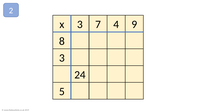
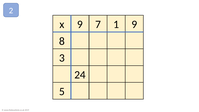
x 3: 3 -> 9 (80, 24)
4: 4 -> 1 (116, 24)
